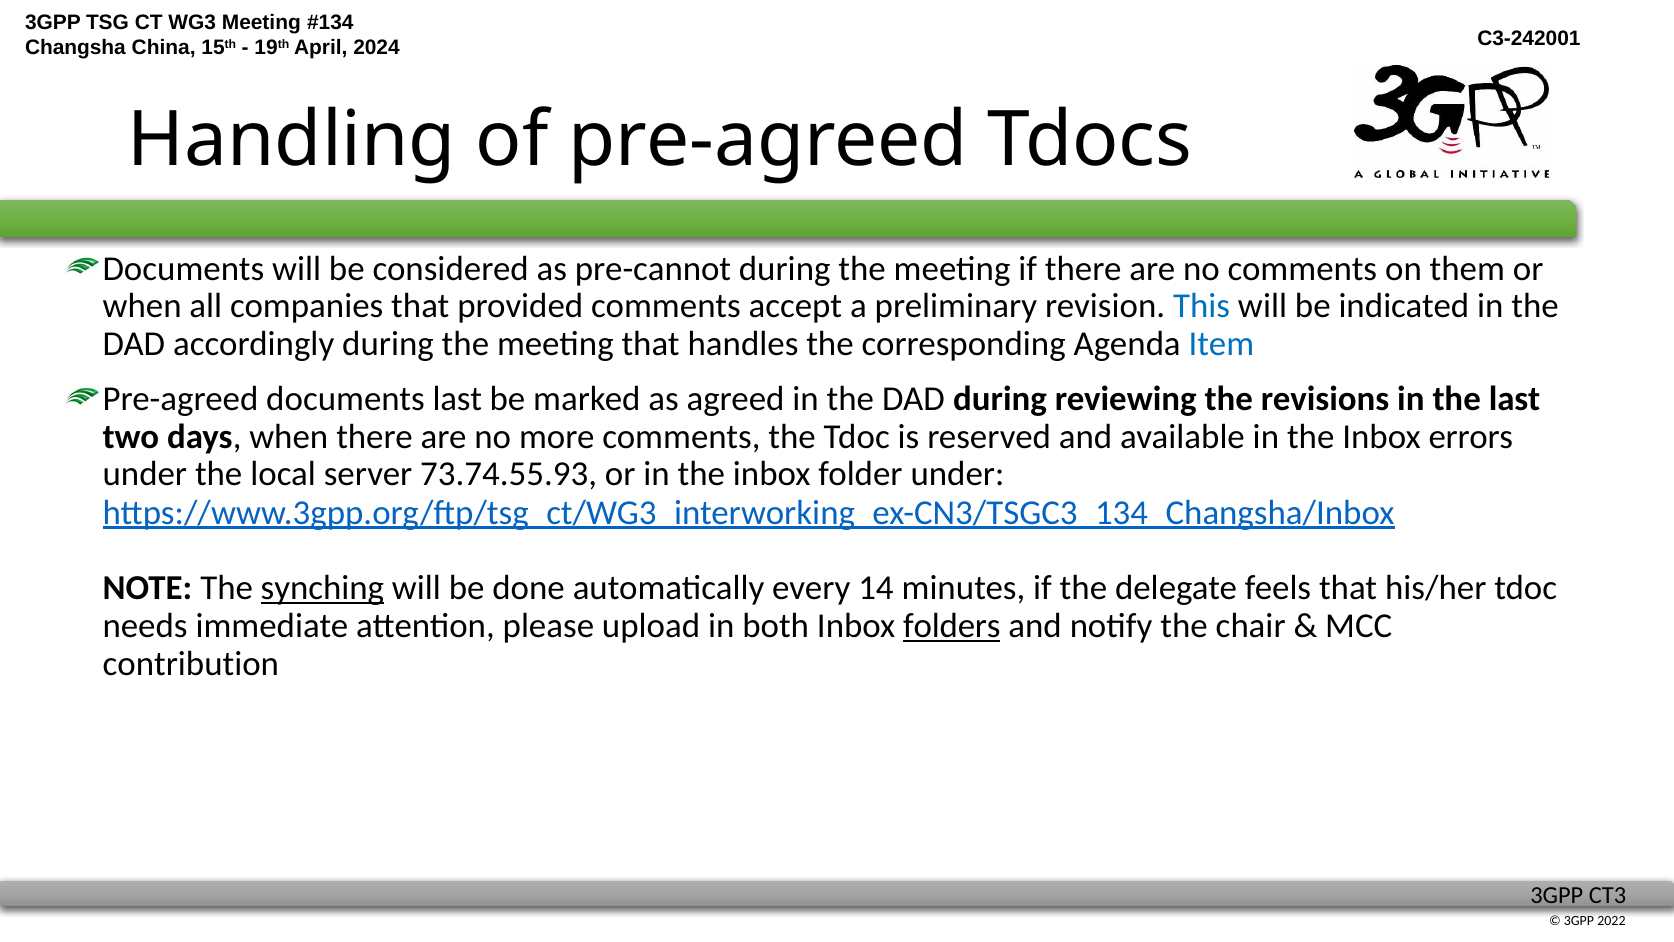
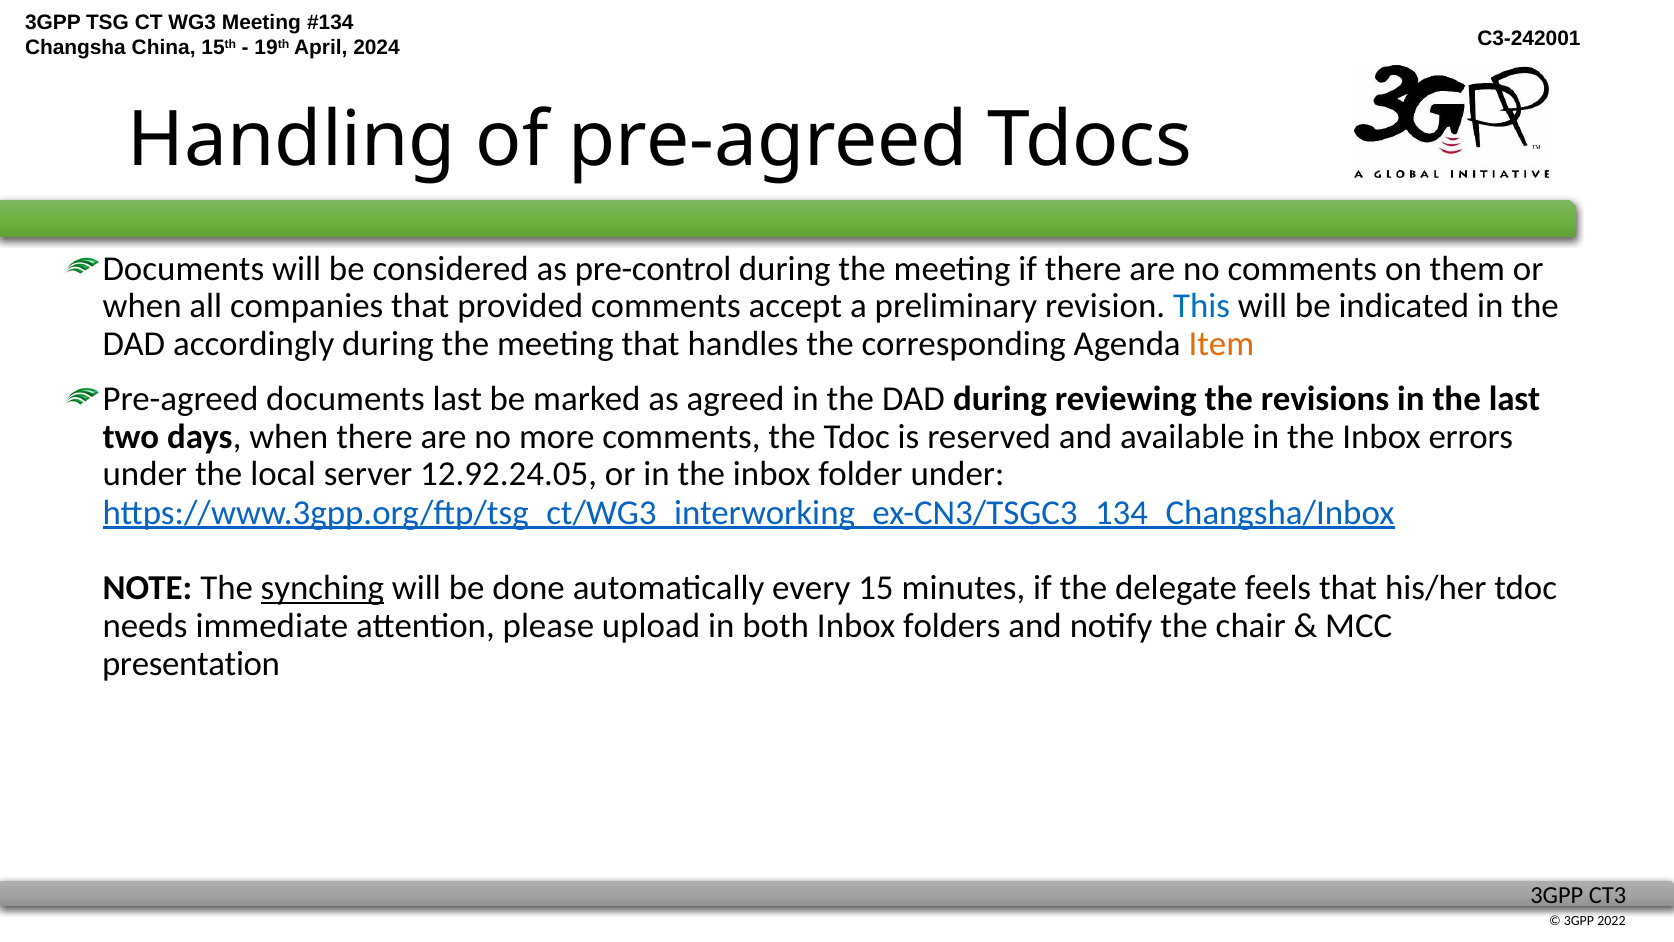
pre-cannot: pre-cannot -> pre-control (653, 268)
Item colour: blue -> orange (1221, 344)
73.74.55.93: 73.74.55.93 -> 12.92.24.05 (509, 474)
14: 14 -> 15 (876, 588)
folders underline: present -> none (952, 626)
contribution: contribution -> presentation (191, 663)
